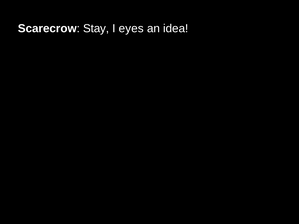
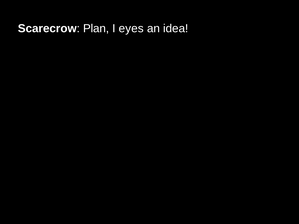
Stay: Stay -> Plan (96, 28)
